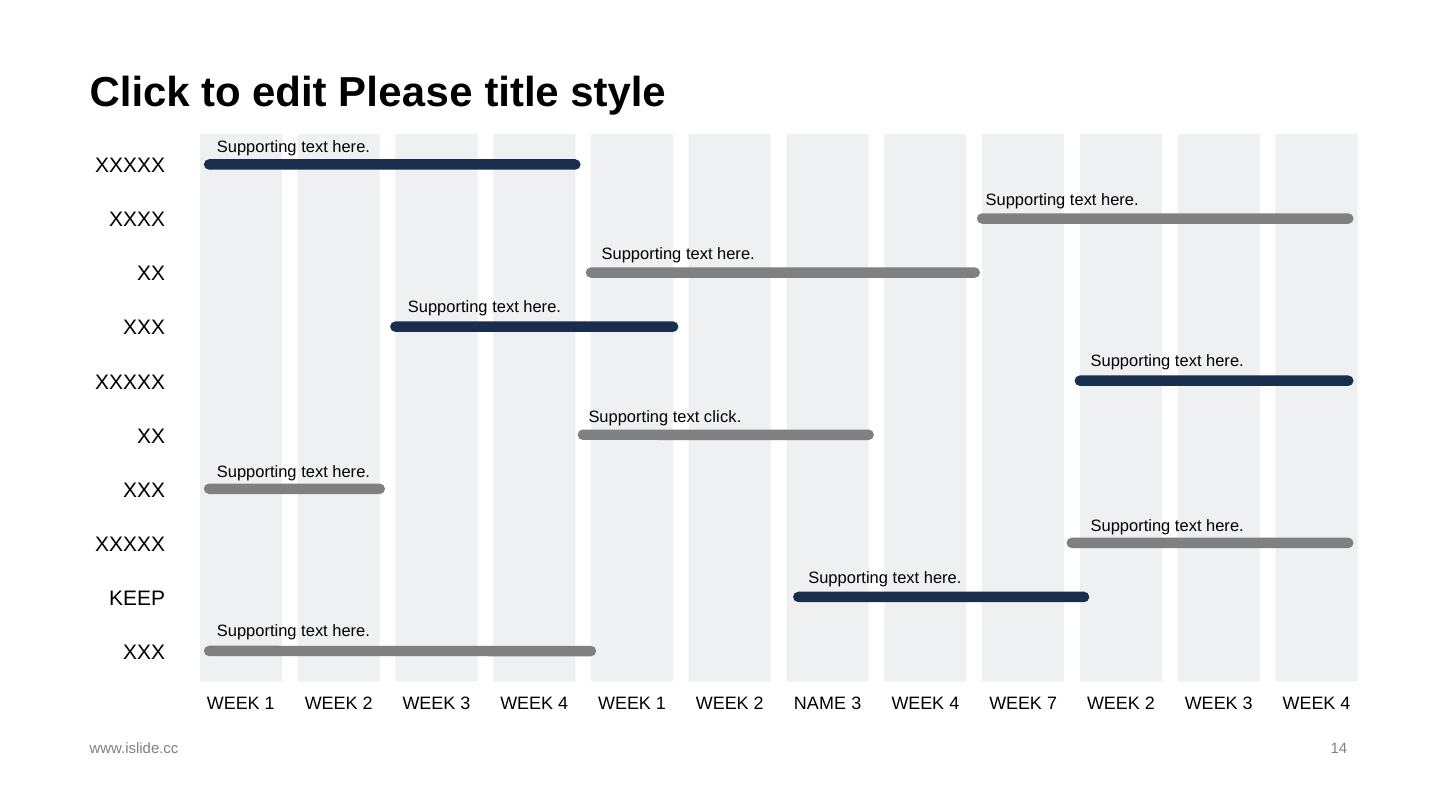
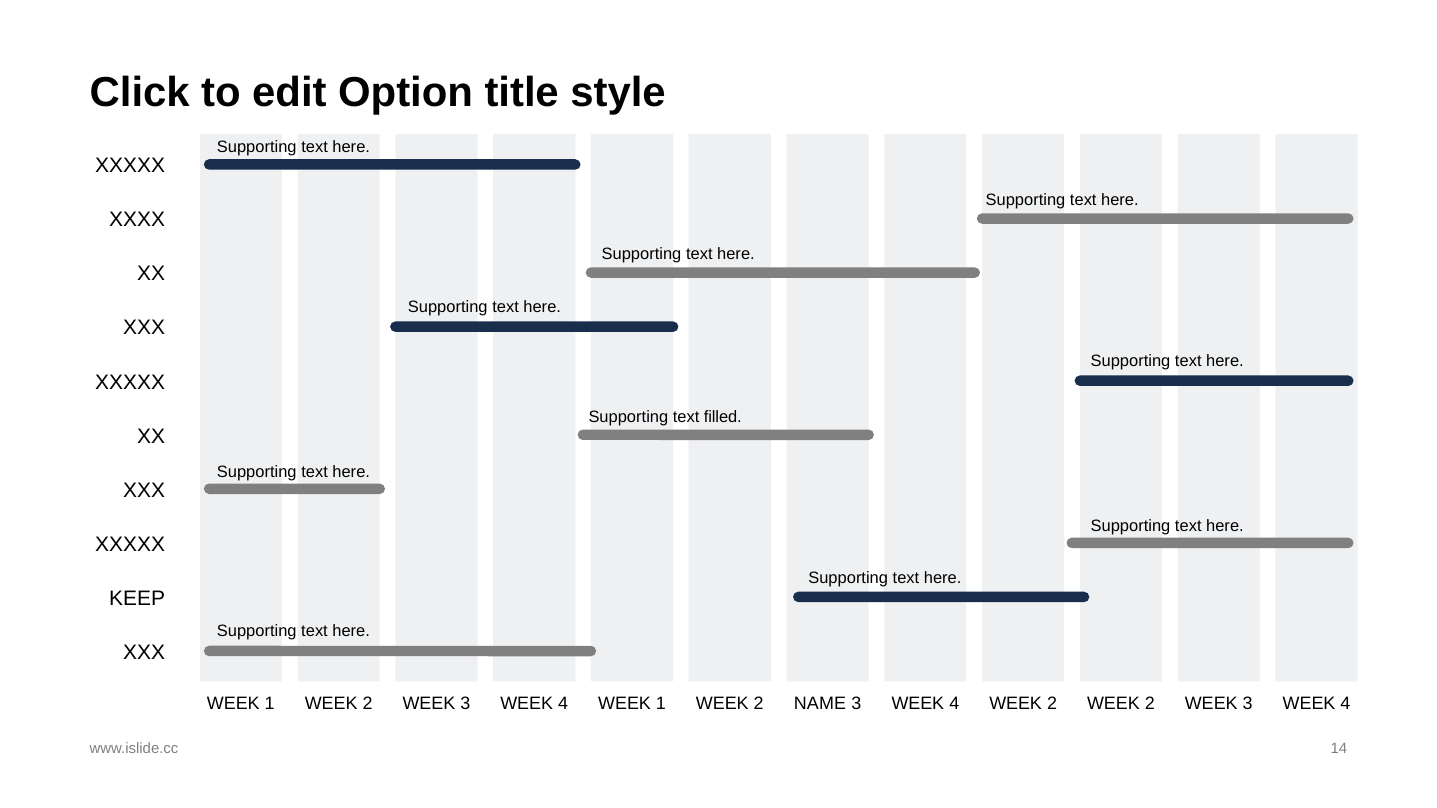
Please: Please -> Option (406, 93)
text click: click -> filled (723, 417)
4 WEEK 7: 7 -> 2 (1052, 704)
